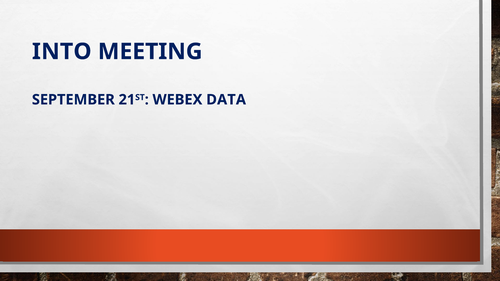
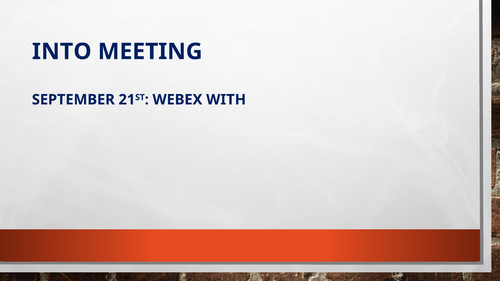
DATA: DATA -> WITH (226, 100)
